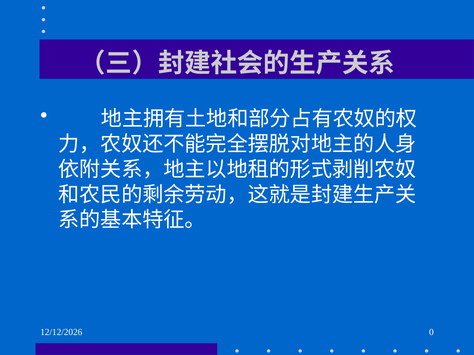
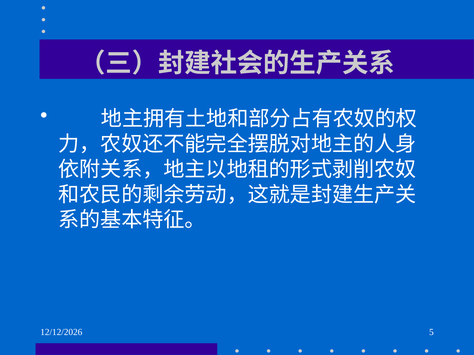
0: 0 -> 5 (431, 332)
